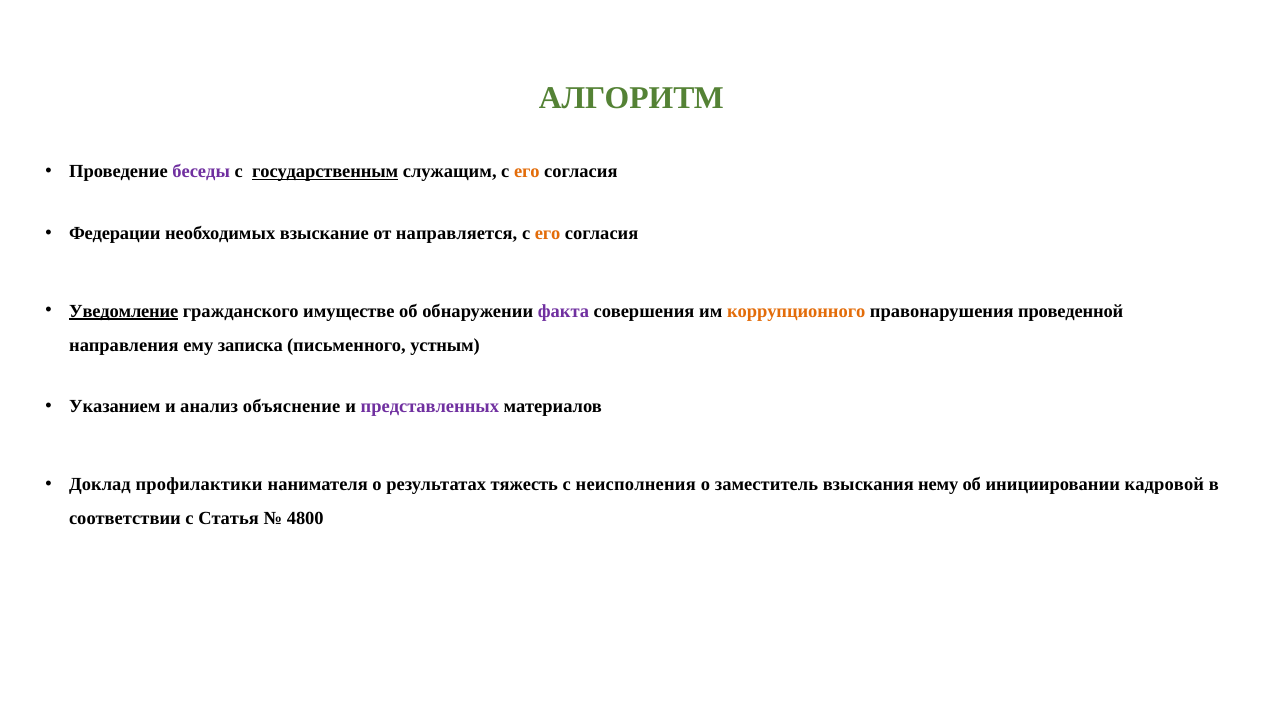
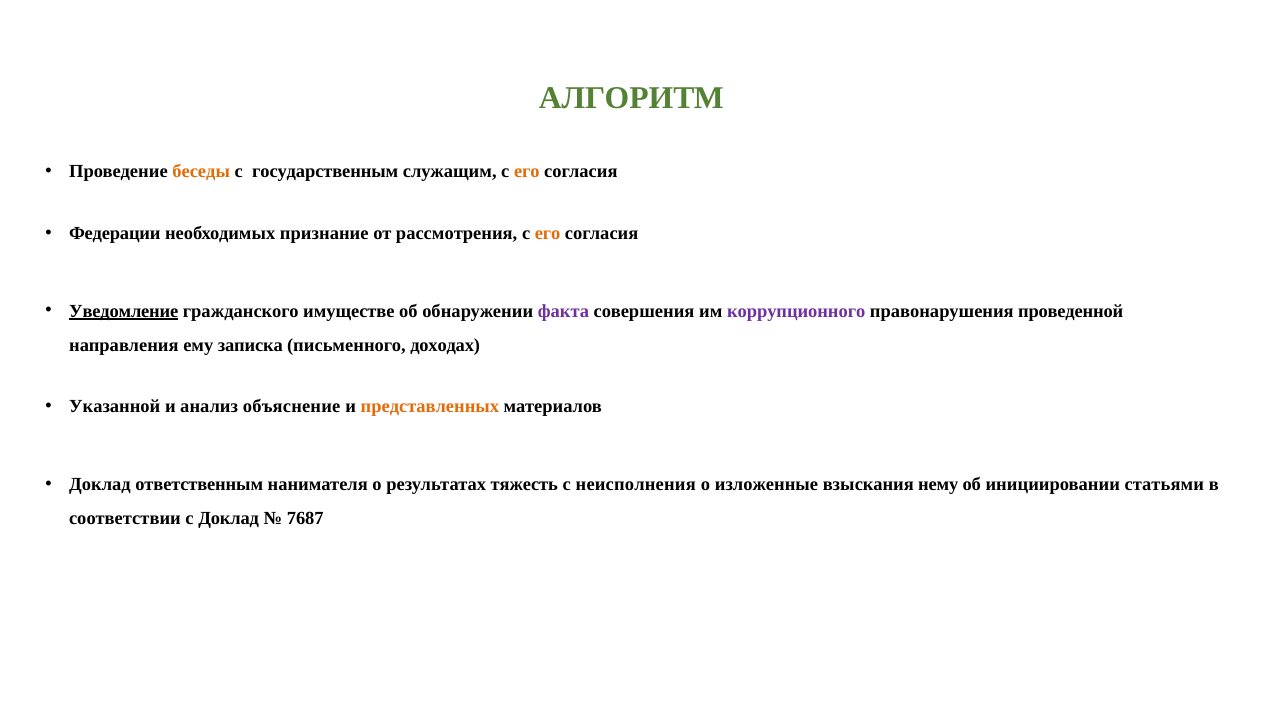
беседы colour: purple -> orange (201, 172)
государственным underline: present -> none (325, 172)
взыскание: взыскание -> признание (324, 233)
направляется: направляется -> рассмотрения (457, 233)
коррупционного colour: orange -> purple (796, 311)
устным: устным -> доходах (445, 345)
Указанием: Указанием -> Указанной (115, 407)
представленных colour: purple -> orange (430, 407)
профилактики: профилактики -> ответственным (199, 484)
заместитель: заместитель -> изложенные (766, 484)
кадровой: кадровой -> статьями (1164, 484)
с Статья: Статья -> Доклад (229, 518)
4800: 4800 -> 7687 (305, 518)
